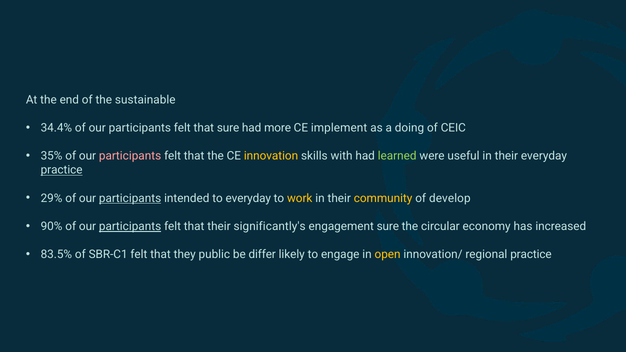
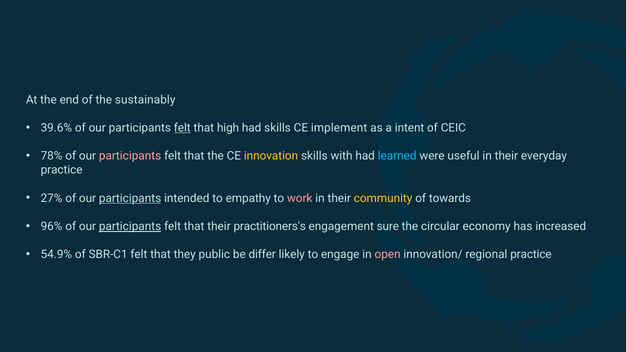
sustainable: sustainable -> sustainably (145, 100)
34.4%: 34.4% -> 39.6% (56, 128)
felt underline: none -> present (182, 128)
that sure: sure -> high (228, 128)
had more: more -> skills (278, 128)
doing: doing -> intent (410, 128)
35%: 35% -> 78% (52, 156)
learned colour: light green -> light blue (397, 156)
practice underline: present -> none (62, 170)
29%: 29% -> 27% (52, 198)
to everyday: everyday -> empathy (248, 198)
work colour: yellow -> pink (300, 198)
develop: develop -> towards (450, 198)
90%: 90% -> 96% (52, 226)
significantly's: significantly's -> practitioners's (270, 226)
83.5%: 83.5% -> 54.9% (56, 255)
open colour: yellow -> pink (388, 255)
